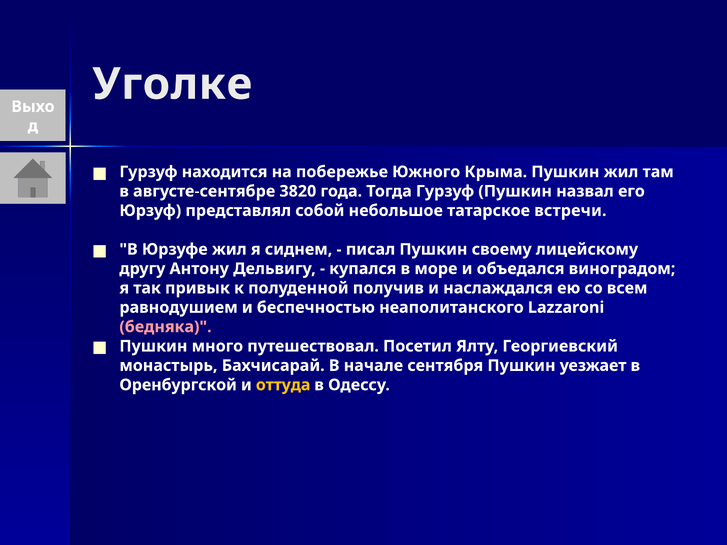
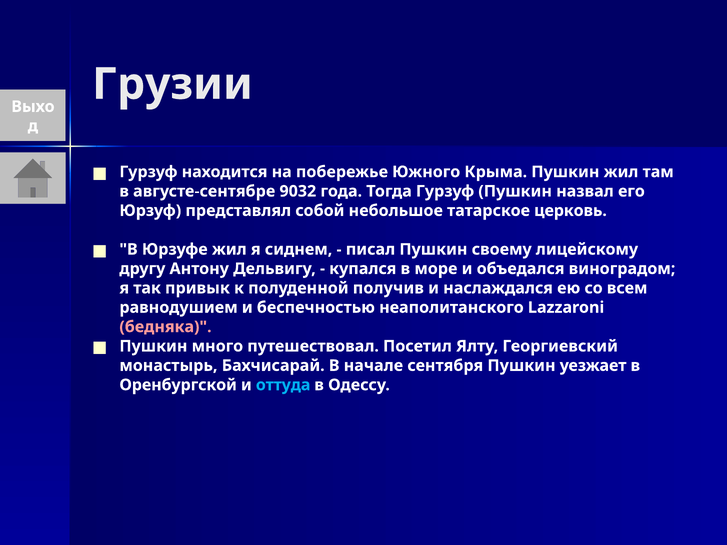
Уголке: Уголке -> Грузии (172, 84)
3820: 3820 -> 9032 (298, 191)
встречи: встречи -> церковь (570, 211)
оттуда colour: yellow -> light blue (283, 385)
